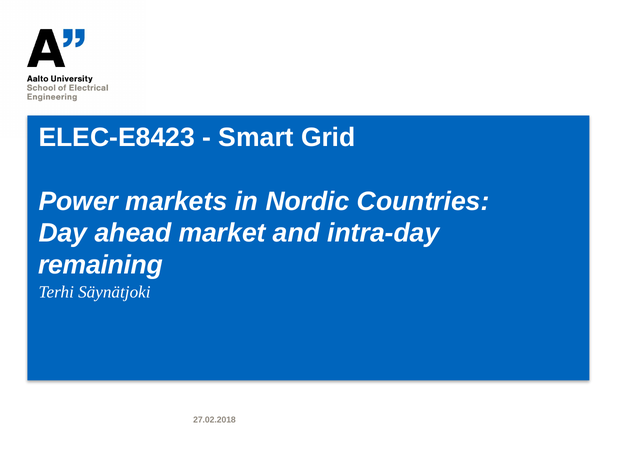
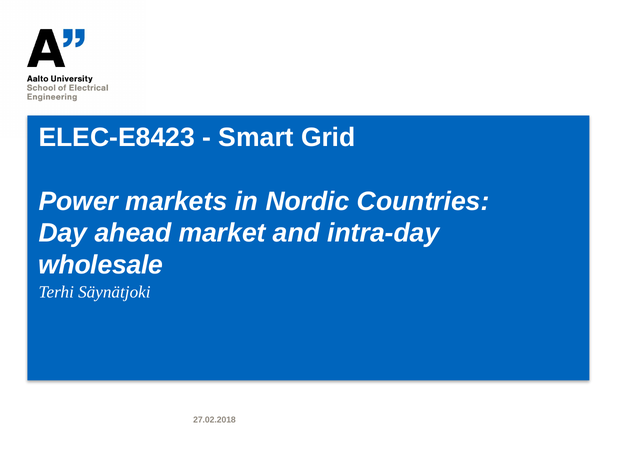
remaining: remaining -> wholesale (101, 265)
